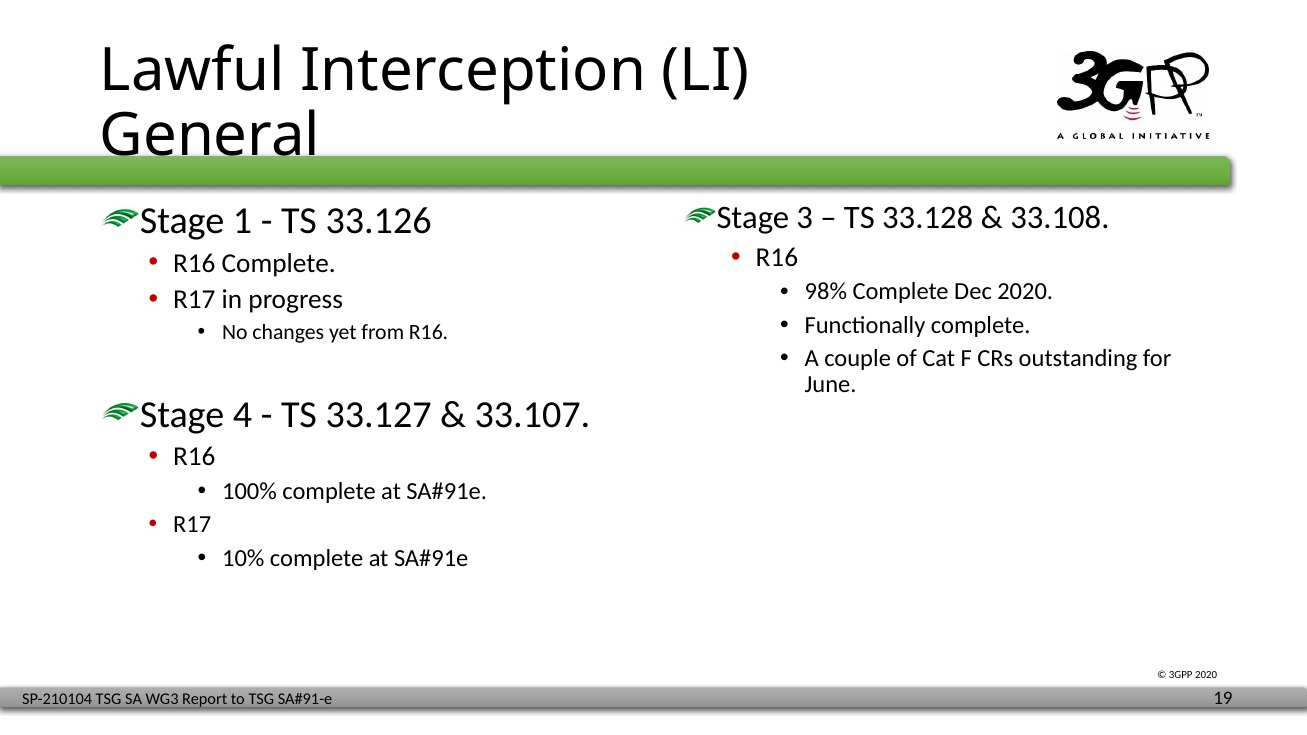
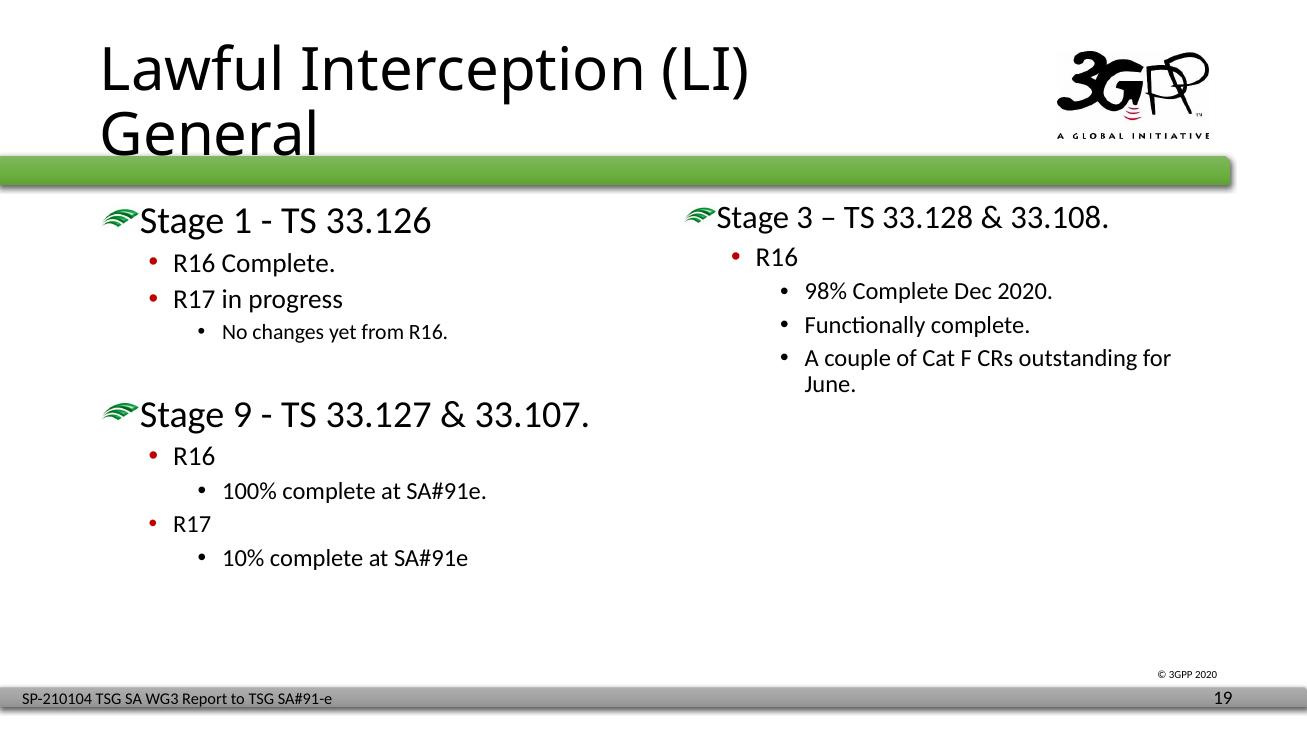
4: 4 -> 9 (243, 415)
